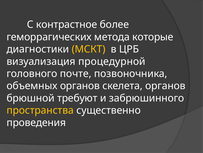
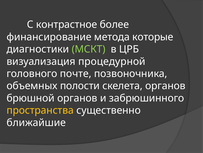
геморрагических: геморрагических -> финансирование (49, 37)
МСКТ colour: yellow -> light green (89, 49)
объемных органов: органов -> полости (80, 86)
брюшной требуют: требуют -> органов (77, 98)
проведения: проведения -> ближайшие (36, 122)
